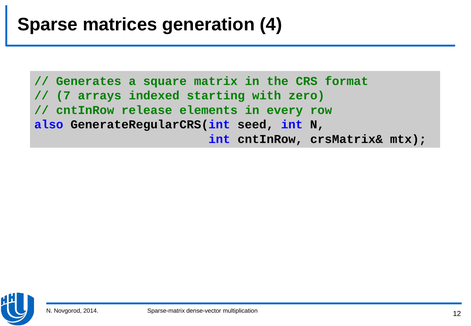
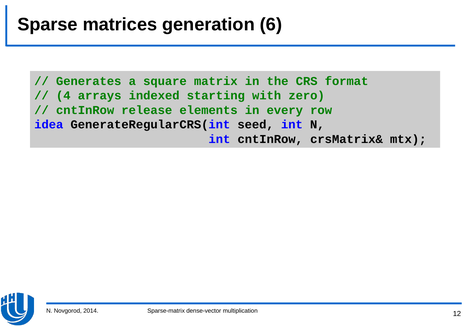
4: 4 -> 6 (271, 25)
7: 7 -> 4 (63, 96)
also: also -> idea (49, 125)
